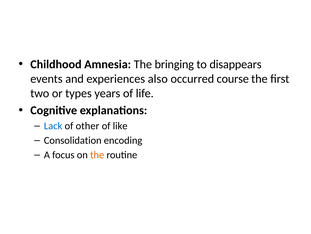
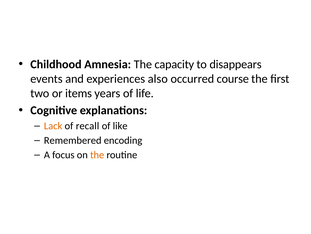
bringing: bringing -> capacity (174, 64)
types: types -> items (79, 93)
Lack colour: blue -> orange (53, 126)
other: other -> recall (88, 126)
Consolidation: Consolidation -> Remembered (73, 140)
